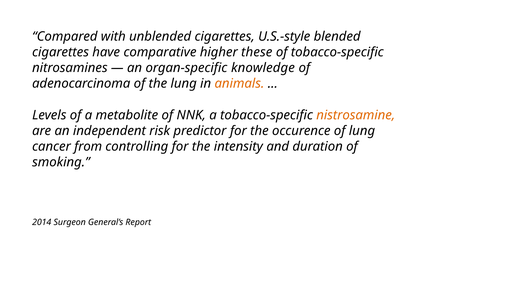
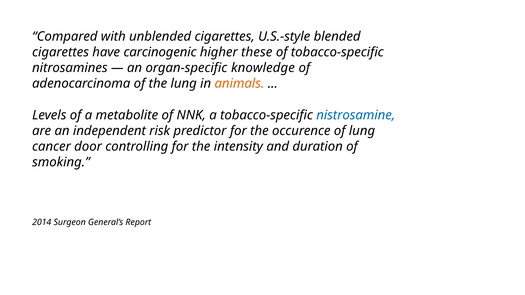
comparative: comparative -> carcinogenic (160, 52)
nistrosamine colour: orange -> blue (356, 115)
from: from -> door (88, 147)
